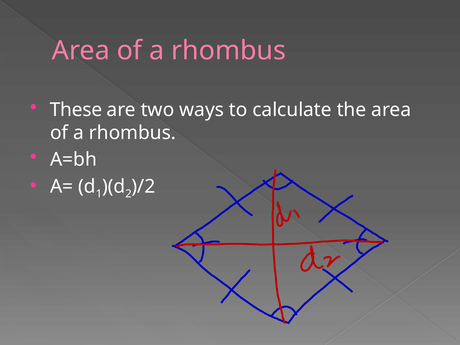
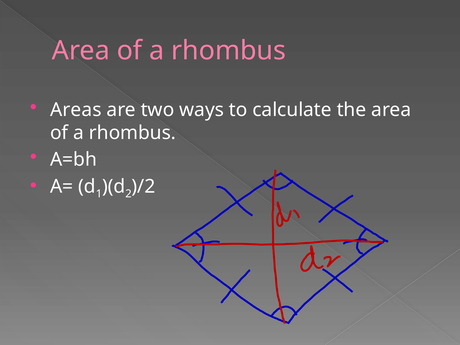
These: These -> Areas (76, 110)
